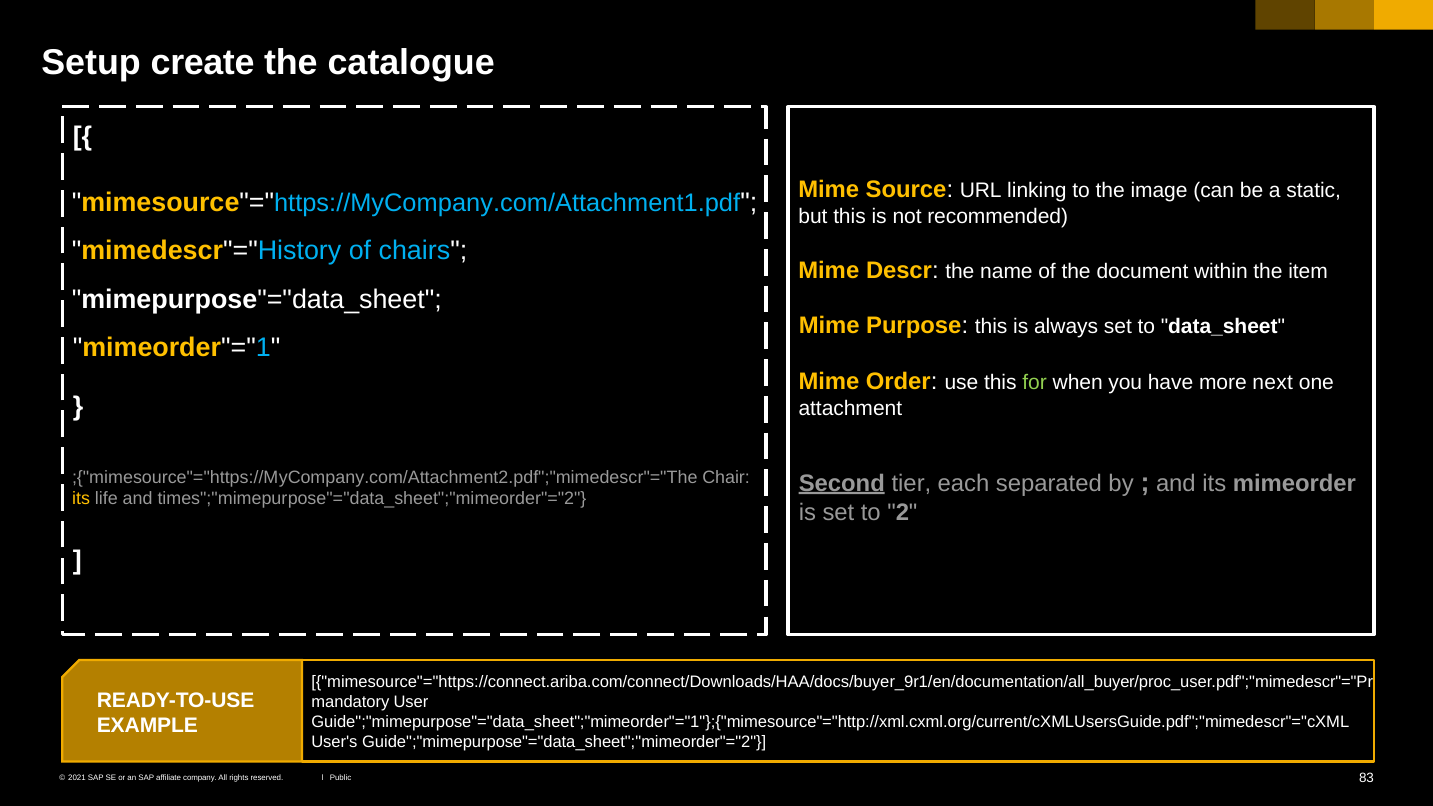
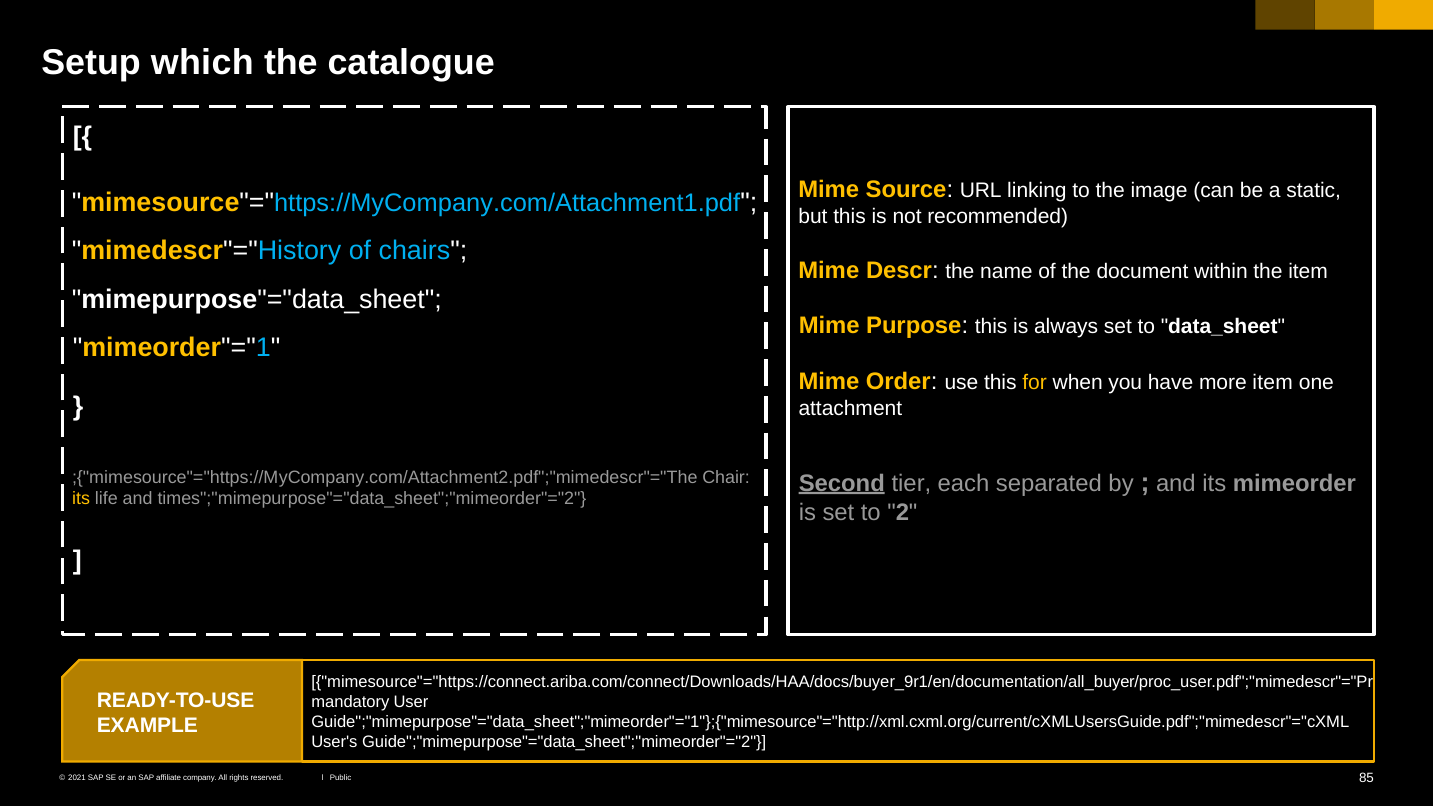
create: create -> which (202, 63)
for colour: light green -> yellow (1035, 383)
more next: next -> item (1273, 383)
83: 83 -> 85 (1366, 778)
